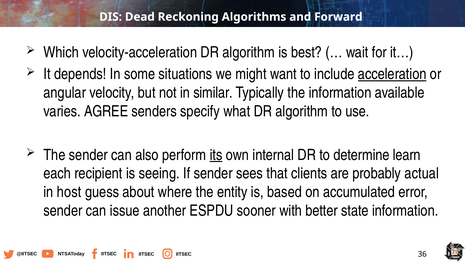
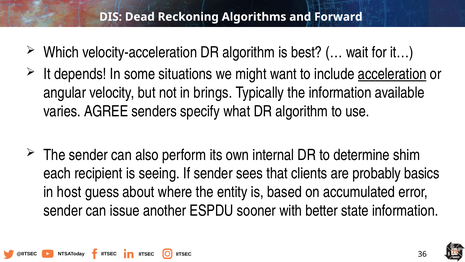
similar: similar -> brings (213, 93)
its underline: present -> none (216, 155)
learn: learn -> shim (407, 155)
actual: actual -> basics (422, 173)
